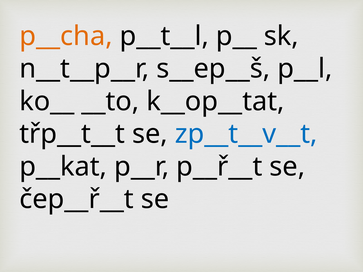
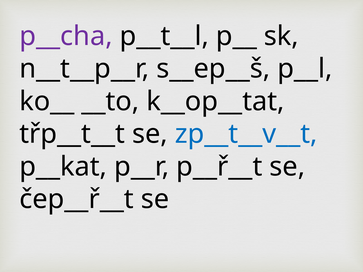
p__cha colour: orange -> purple (66, 36)
